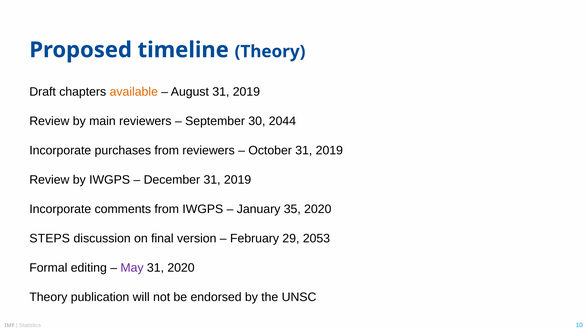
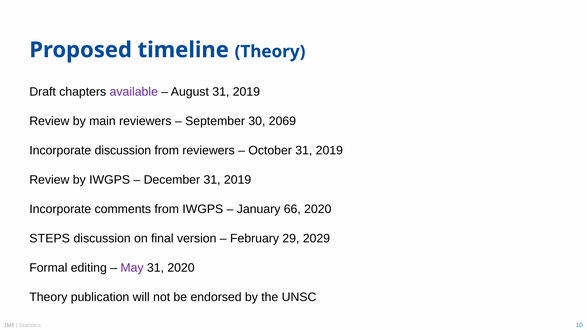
available colour: orange -> purple (134, 92)
2044: 2044 -> 2069 (282, 121)
Incorporate purchases: purchases -> discussion (123, 151)
35: 35 -> 66 (292, 209)
2053: 2053 -> 2029 (316, 239)
